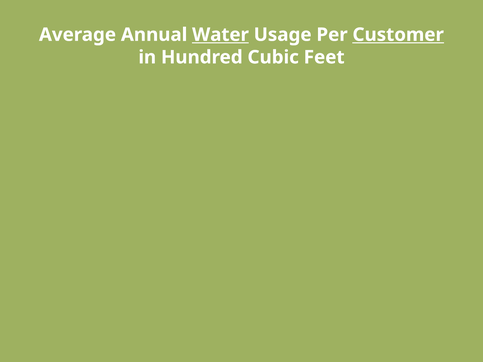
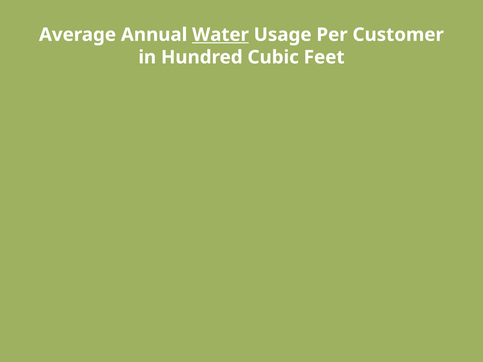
Customer underline: present -> none (398, 35)
